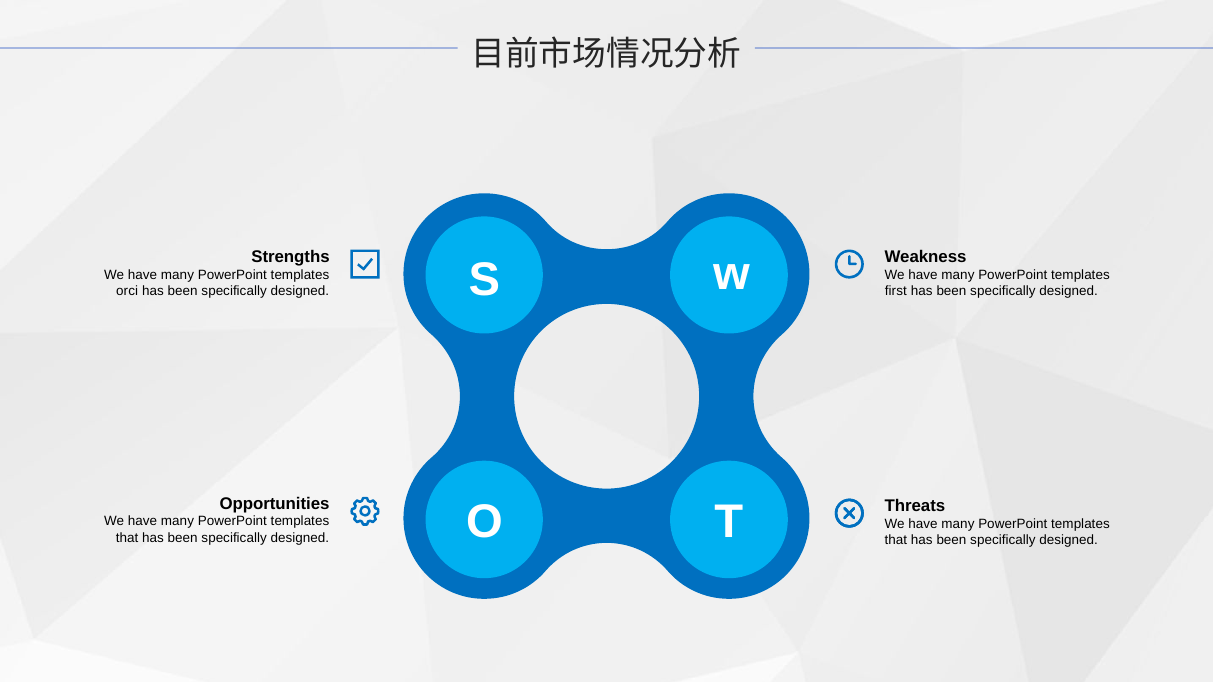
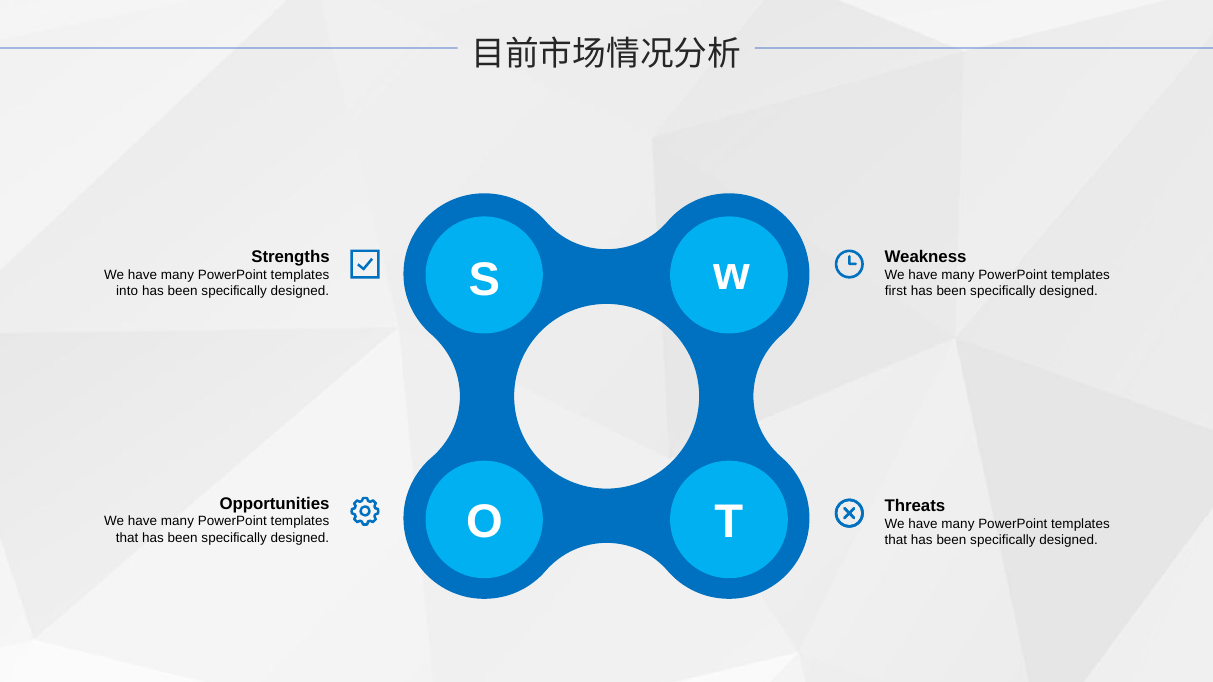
orci: orci -> into (127, 291)
